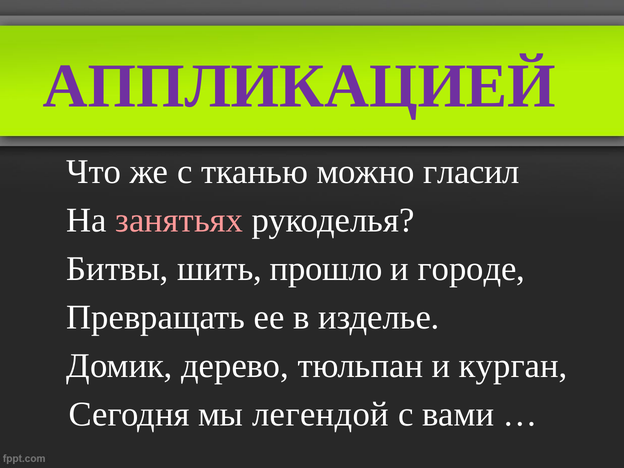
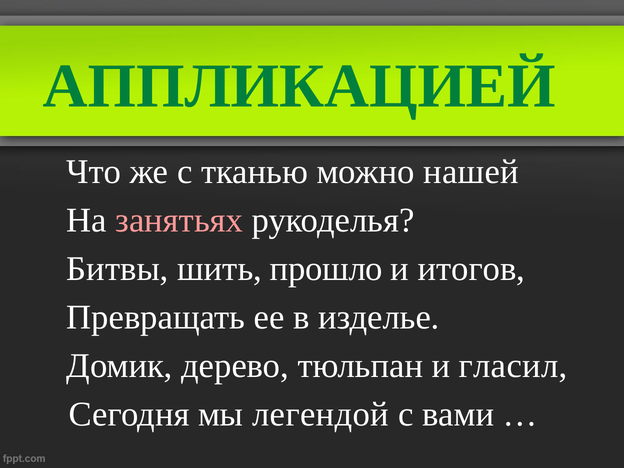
АППЛИКАЦИЕЙ colour: purple -> green (299, 86)
гласил: гласил -> нашей (471, 172)
городе: городе -> итогов (471, 269)
курган: курган -> гласил (513, 366)
